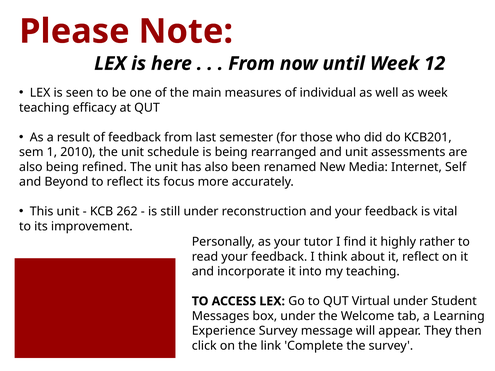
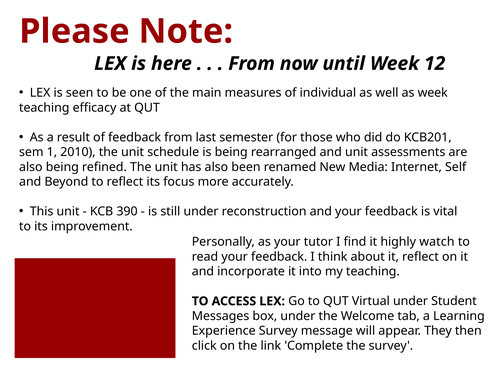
262: 262 -> 390 (127, 212)
rather: rather -> watch (437, 242)
